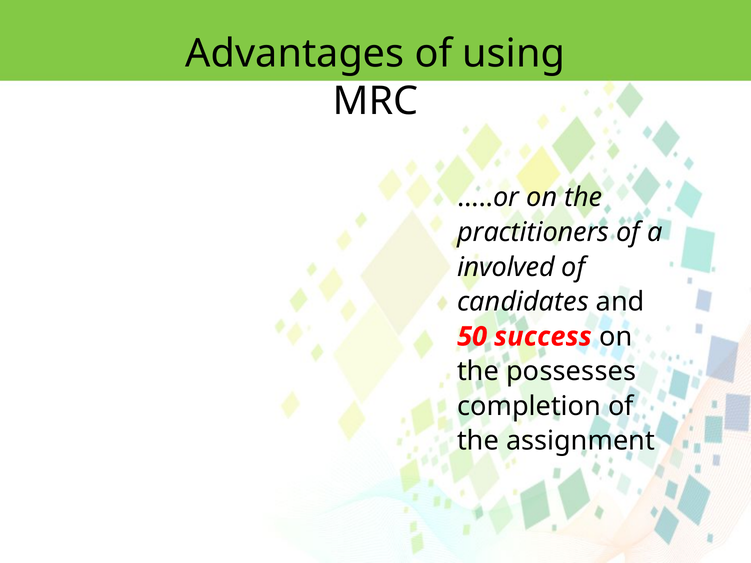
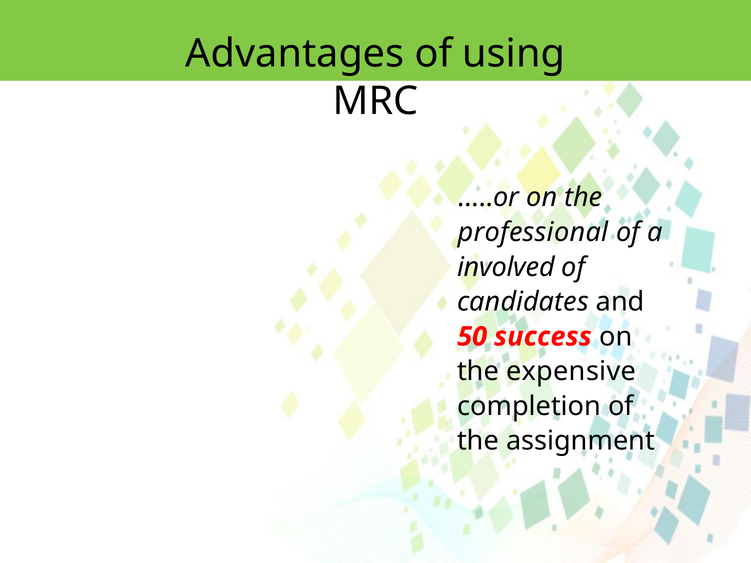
practitioners: practitioners -> professional (533, 232)
possesses: possesses -> expensive (571, 372)
